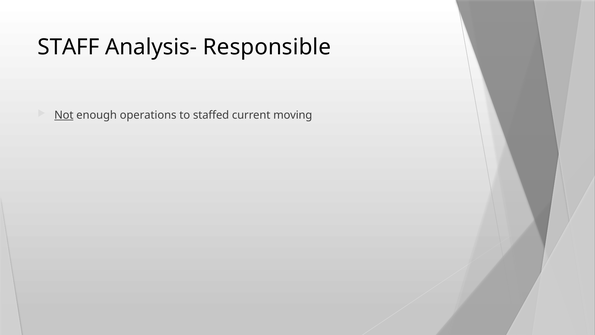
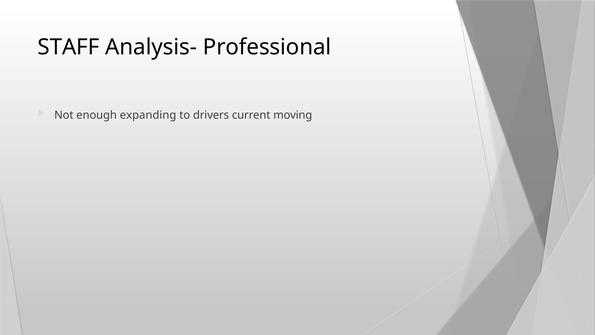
Responsible: Responsible -> Professional (267, 47)
Not underline: present -> none (64, 115)
operations: operations -> expanding (148, 115)
staffed: staffed -> drivers (211, 115)
